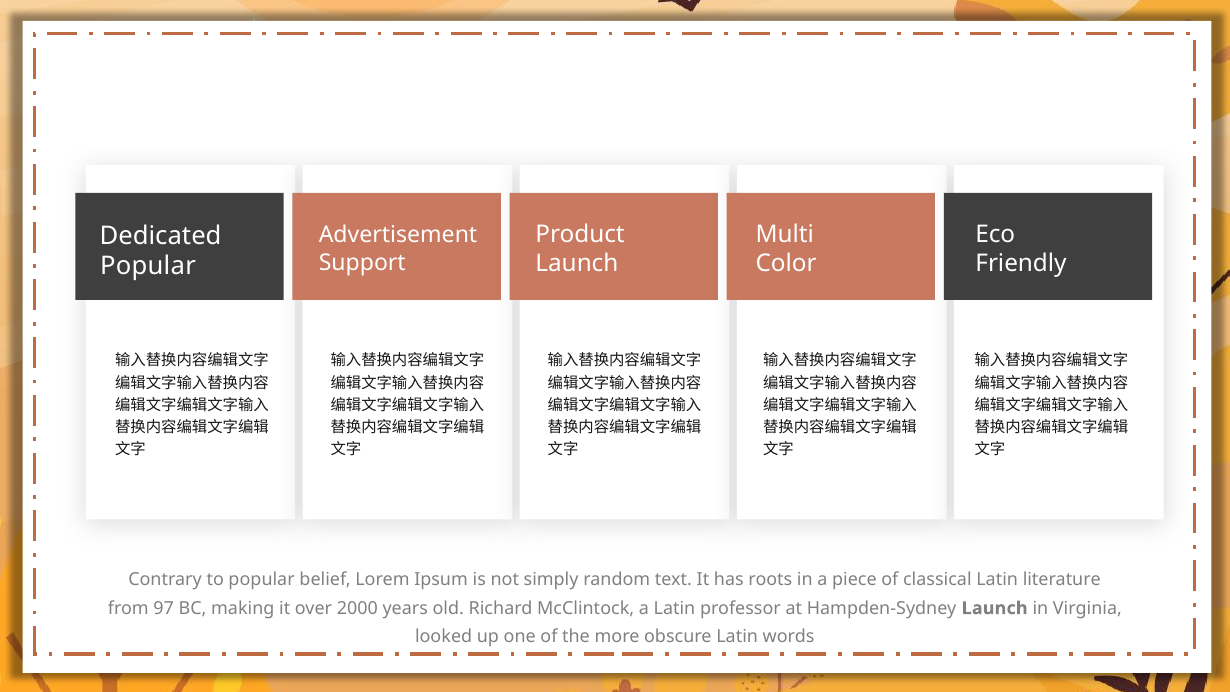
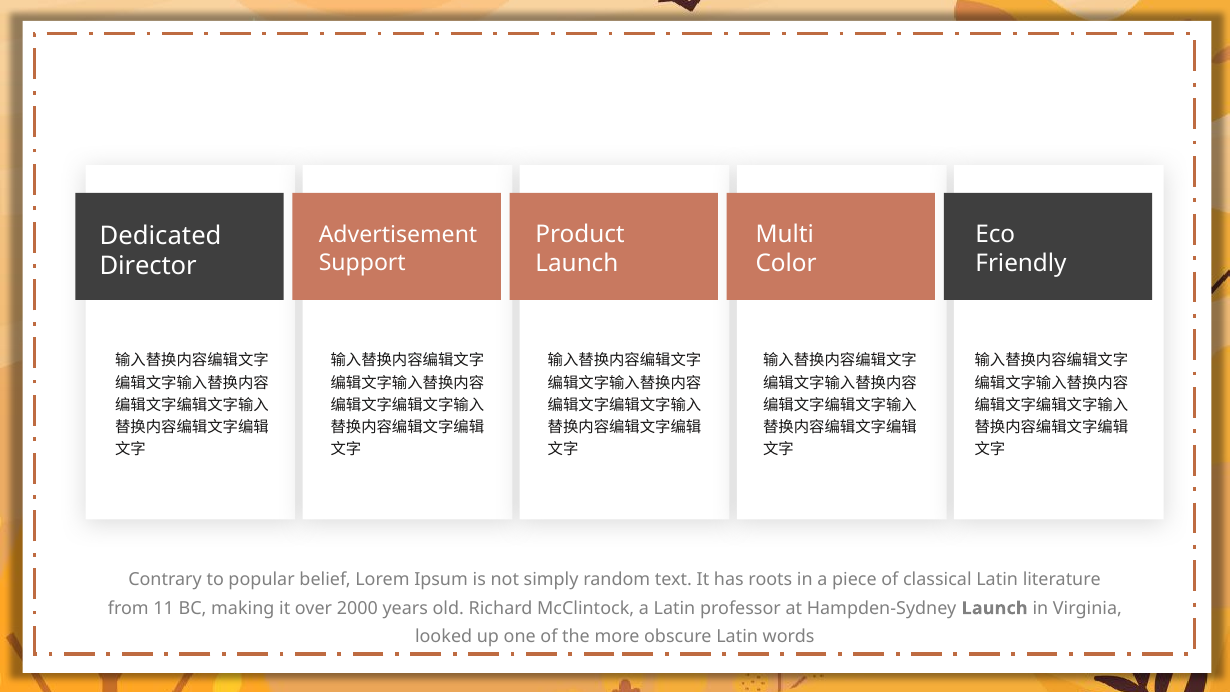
Popular: Popular -> Director (148, 266)
97: 97 -> 11 (164, 608)
